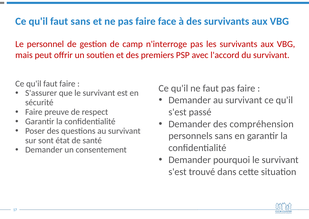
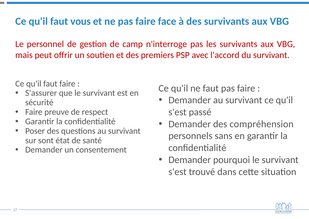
faut sans: sans -> vous (81, 21)
